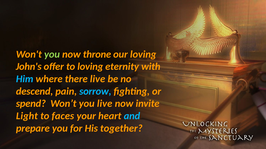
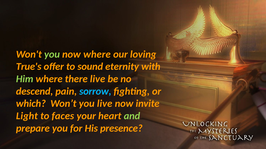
now throne: throne -> where (97, 54)
John's: John's -> True's (29, 67)
to loving: loving -> sound (90, 67)
Him colour: light blue -> light green (25, 79)
spend: spend -> which (31, 104)
and colour: light blue -> light green (132, 116)
together: together -> presence (121, 129)
